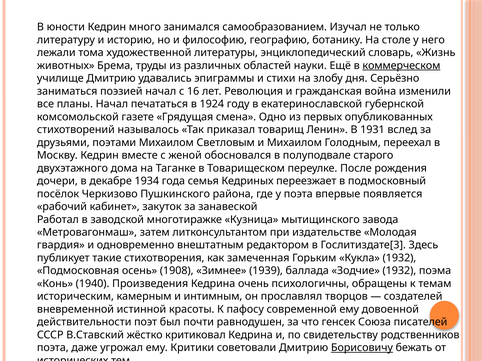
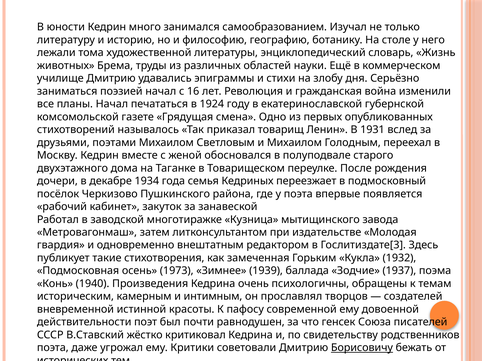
коммерческом underline: present -> none (401, 66)
1908: 1908 -> 1973 (177, 271)
Зодчие 1932: 1932 -> 1937 (399, 271)
